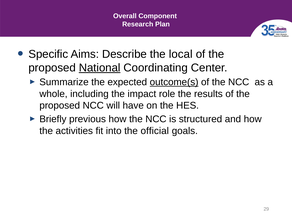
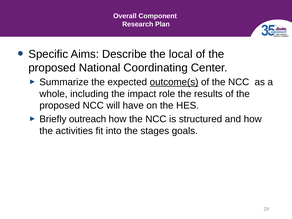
National underline: present -> none (100, 68)
previous: previous -> outreach (88, 119)
official: official -> stages (155, 131)
